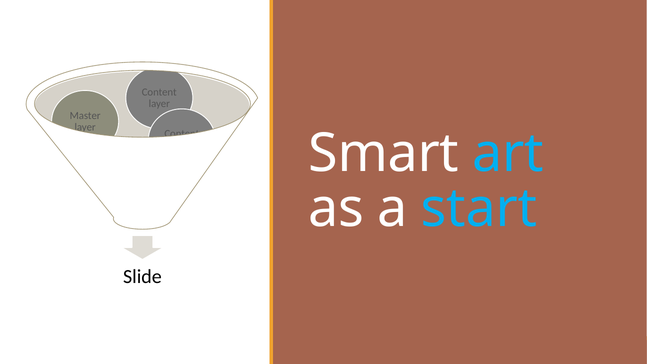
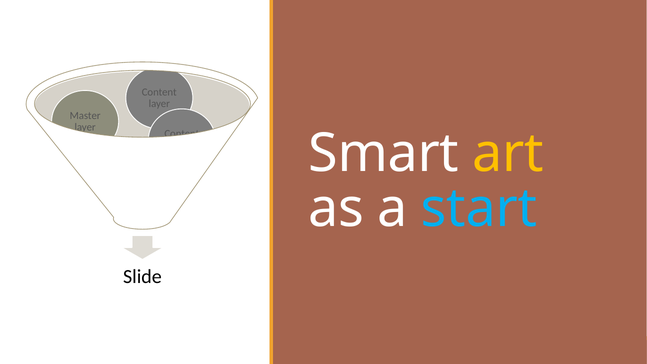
art colour: light blue -> yellow (508, 153)
